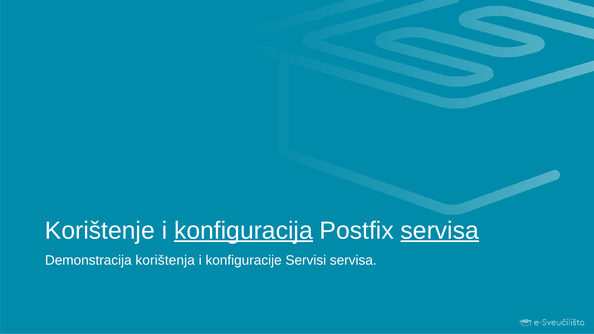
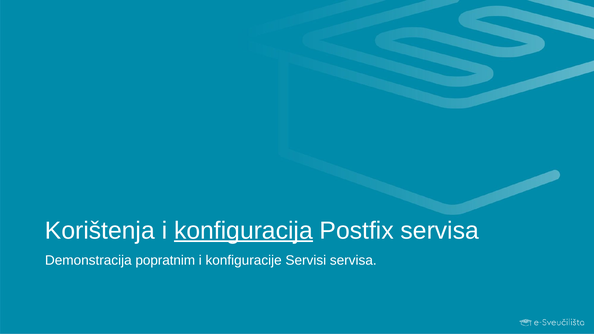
Korištenje: Korištenje -> Korištenja (100, 231)
servisa underline: present -> none (440, 231)
korištenja: korištenja -> popratnim (165, 260)
